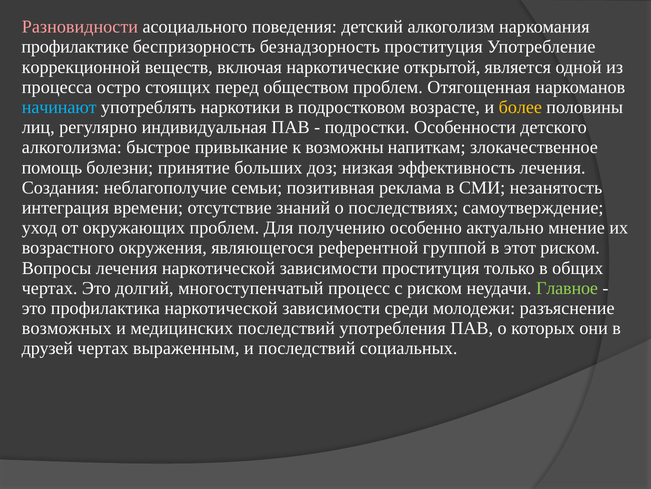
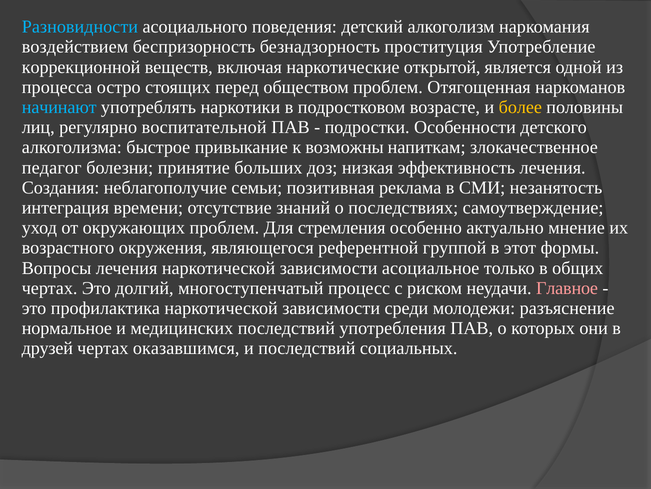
Разновидности colour: pink -> light blue (80, 27)
профилактике: профилактике -> воздействием (75, 47)
индивидуальная: индивидуальная -> воспитательной (204, 127)
помощь: помощь -> педагог (52, 167)
получению: получению -> стремления (342, 228)
этот риском: риском -> формы (570, 248)
зависимости проституция: проституция -> асоциальное (431, 268)
Главное colour: light green -> pink (567, 288)
возможных: возможных -> нормальное (67, 328)
выраженным: выраженным -> оказавшимся (186, 348)
